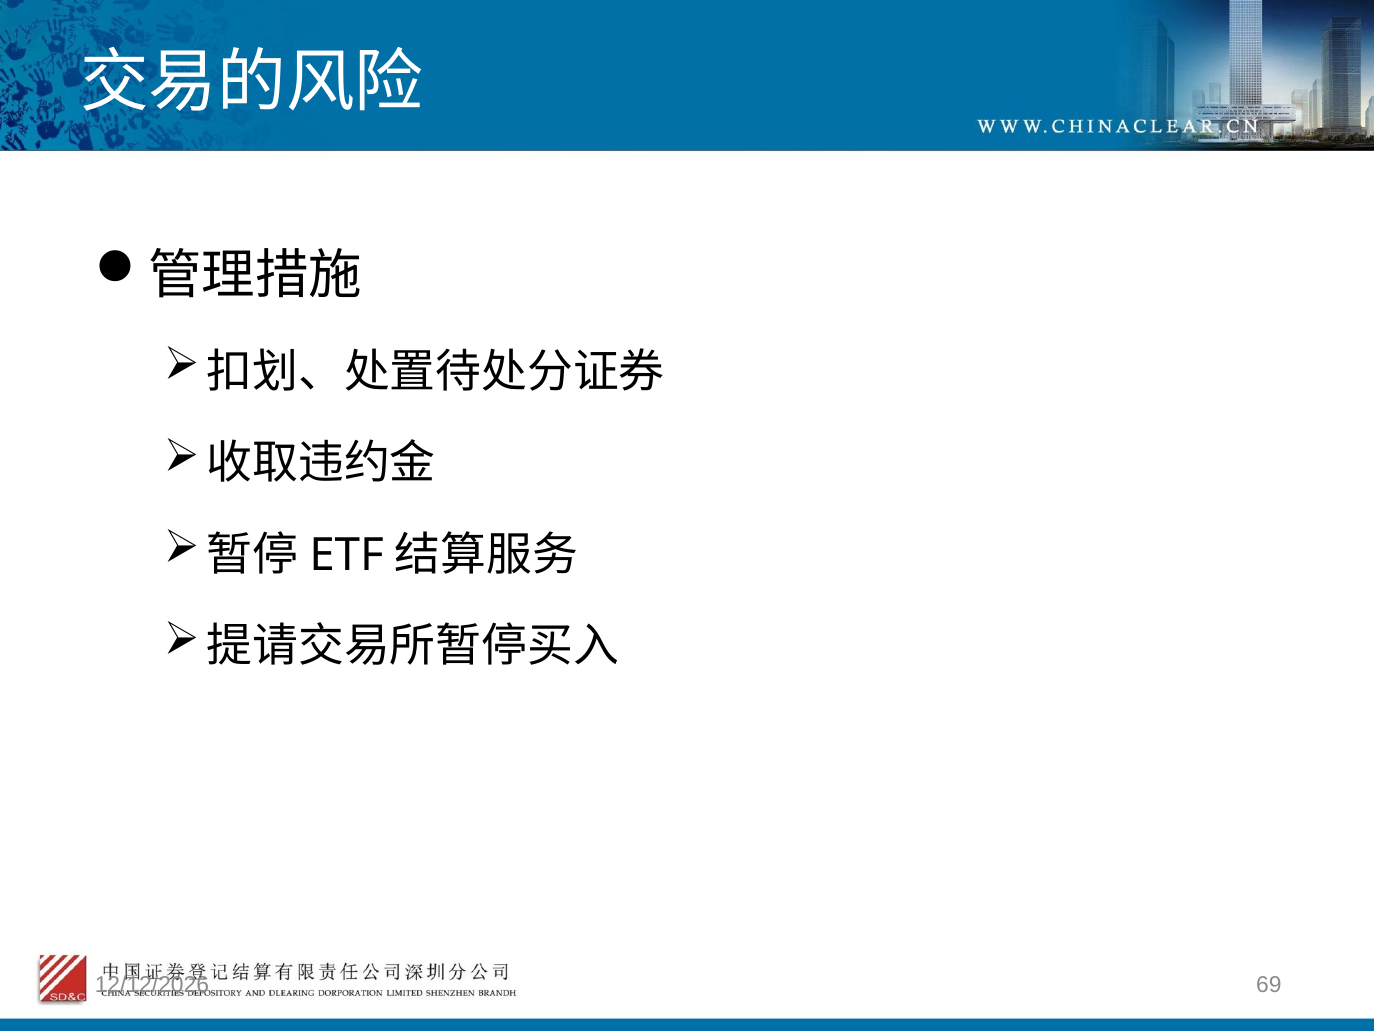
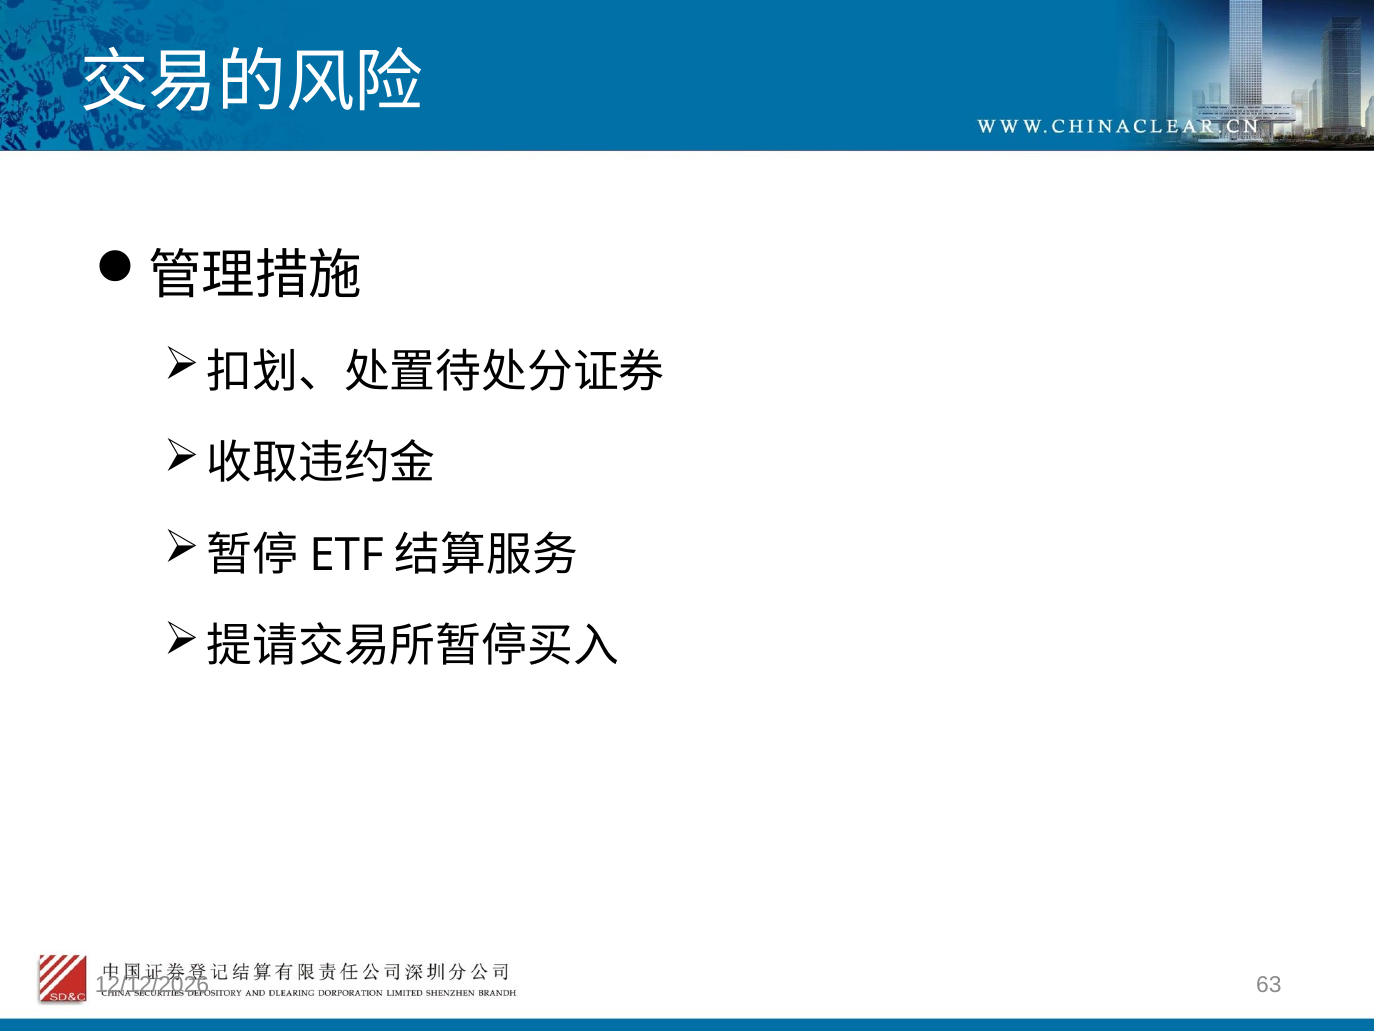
69: 69 -> 63 (1269, 984)
